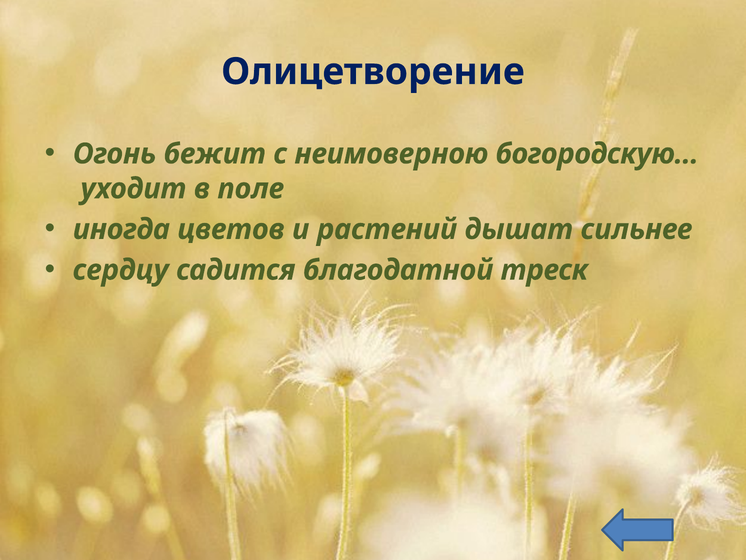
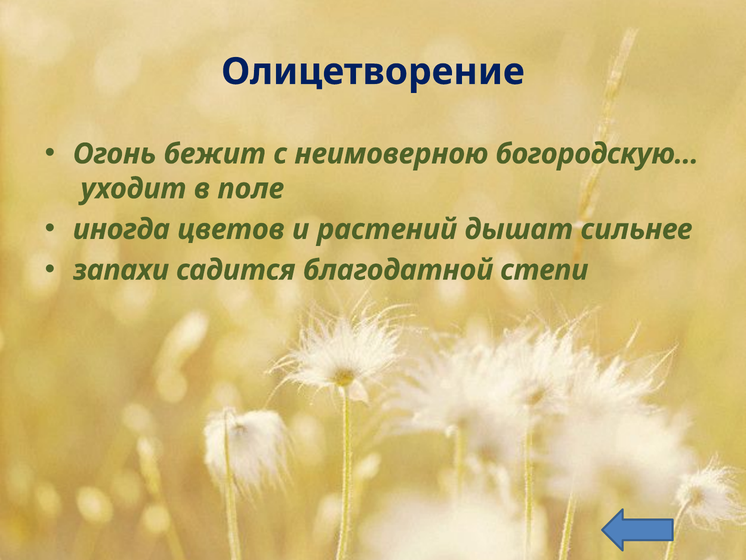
сердцу: сердцу -> запахи (121, 270)
треск: треск -> степи (544, 270)
